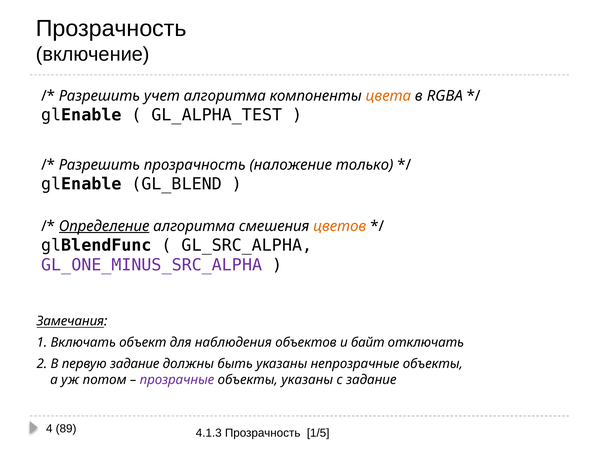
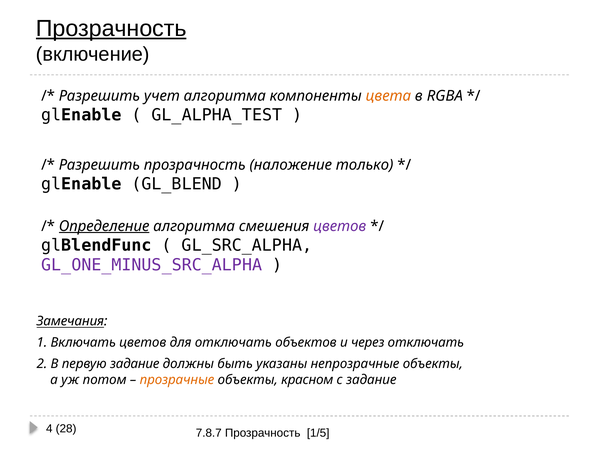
Прозрачность underline: none -> present (111, 29)
цветов colour: orange -> purple (340, 226)
Включать объект: объект -> цветов (143, 343)
для наблюдения: наблюдения -> отключать (233, 343)
байт: байт -> через (368, 343)
прозрачные colour: purple -> orange (177, 380)
объекты указаны: указаны -> красном (307, 380)
89: 89 -> 28 (66, 429)
4.1.3: 4.1.3 -> 7.8.7 (209, 433)
